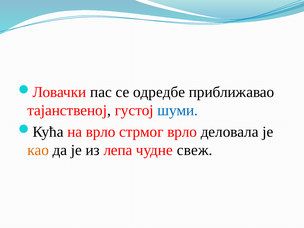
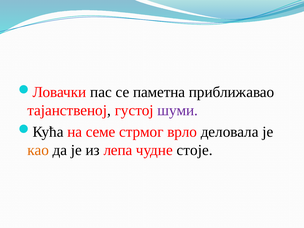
одредбе: одредбе -> паметна (159, 92)
шуми colour: blue -> purple (178, 110)
на врло: врло -> семе (101, 132)
свеж: свеж -> стоје (195, 150)
